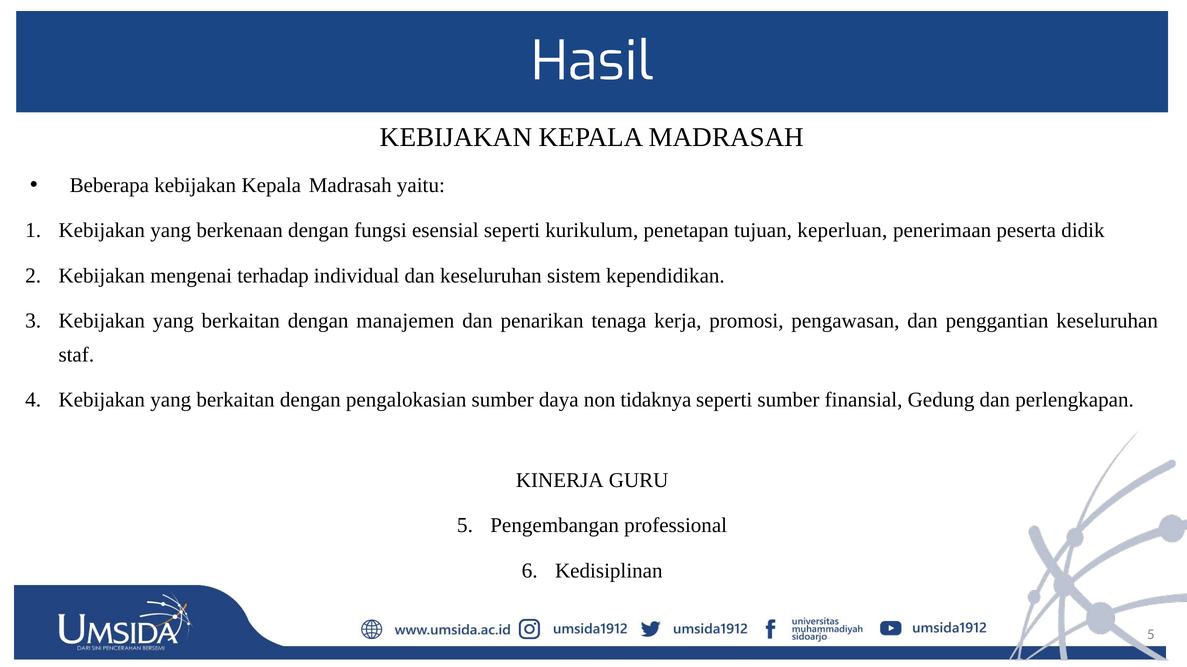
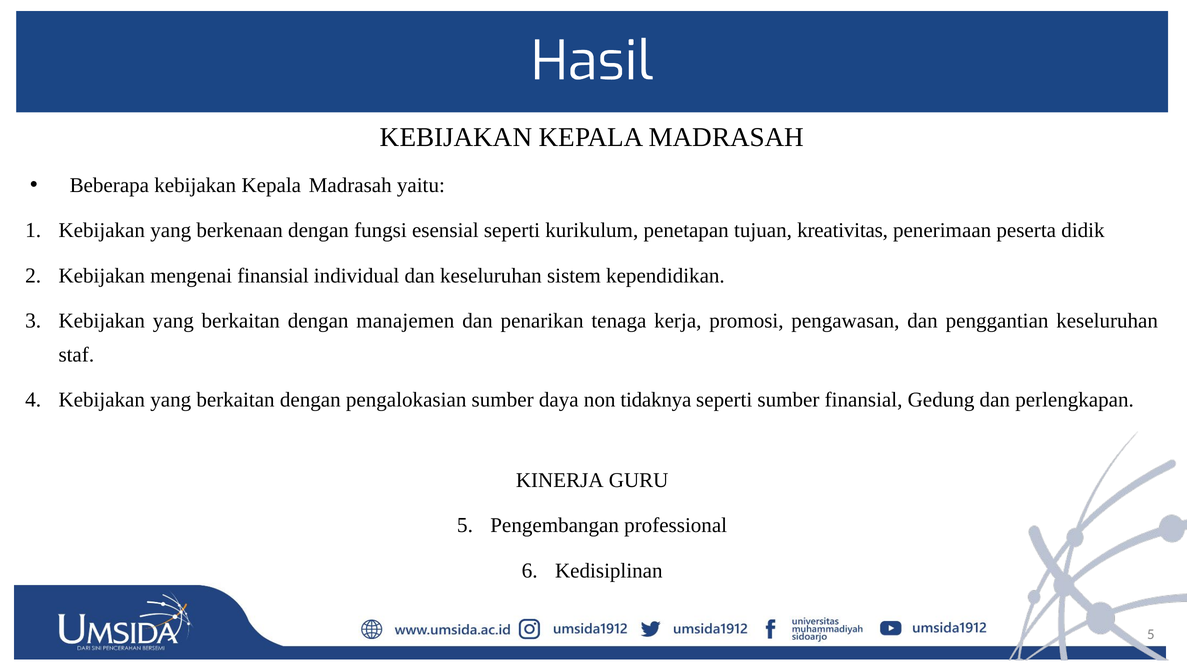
keperluan: keperluan -> kreativitas (843, 231)
mengenai terhadap: terhadap -> finansial (273, 276)
